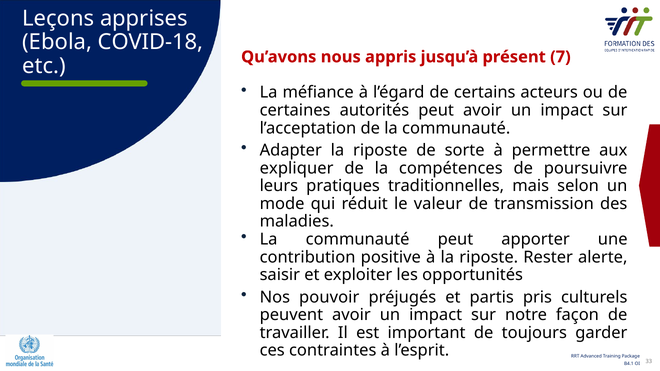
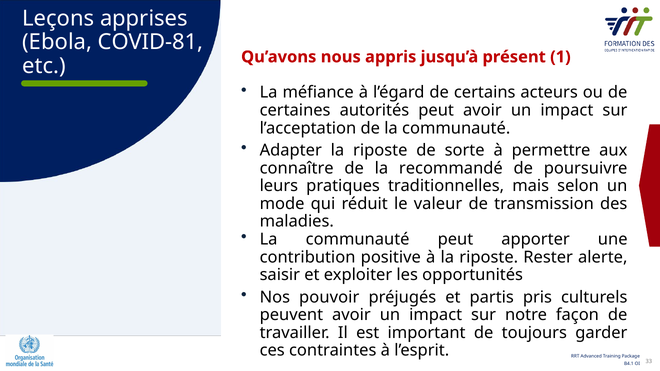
COVID-18: COVID-18 -> COVID-81 (150, 42)
7: 7 -> 1 (560, 57)
expliquer: expliquer -> connaître (297, 168)
compétences: compétences -> recommandé (451, 168)
